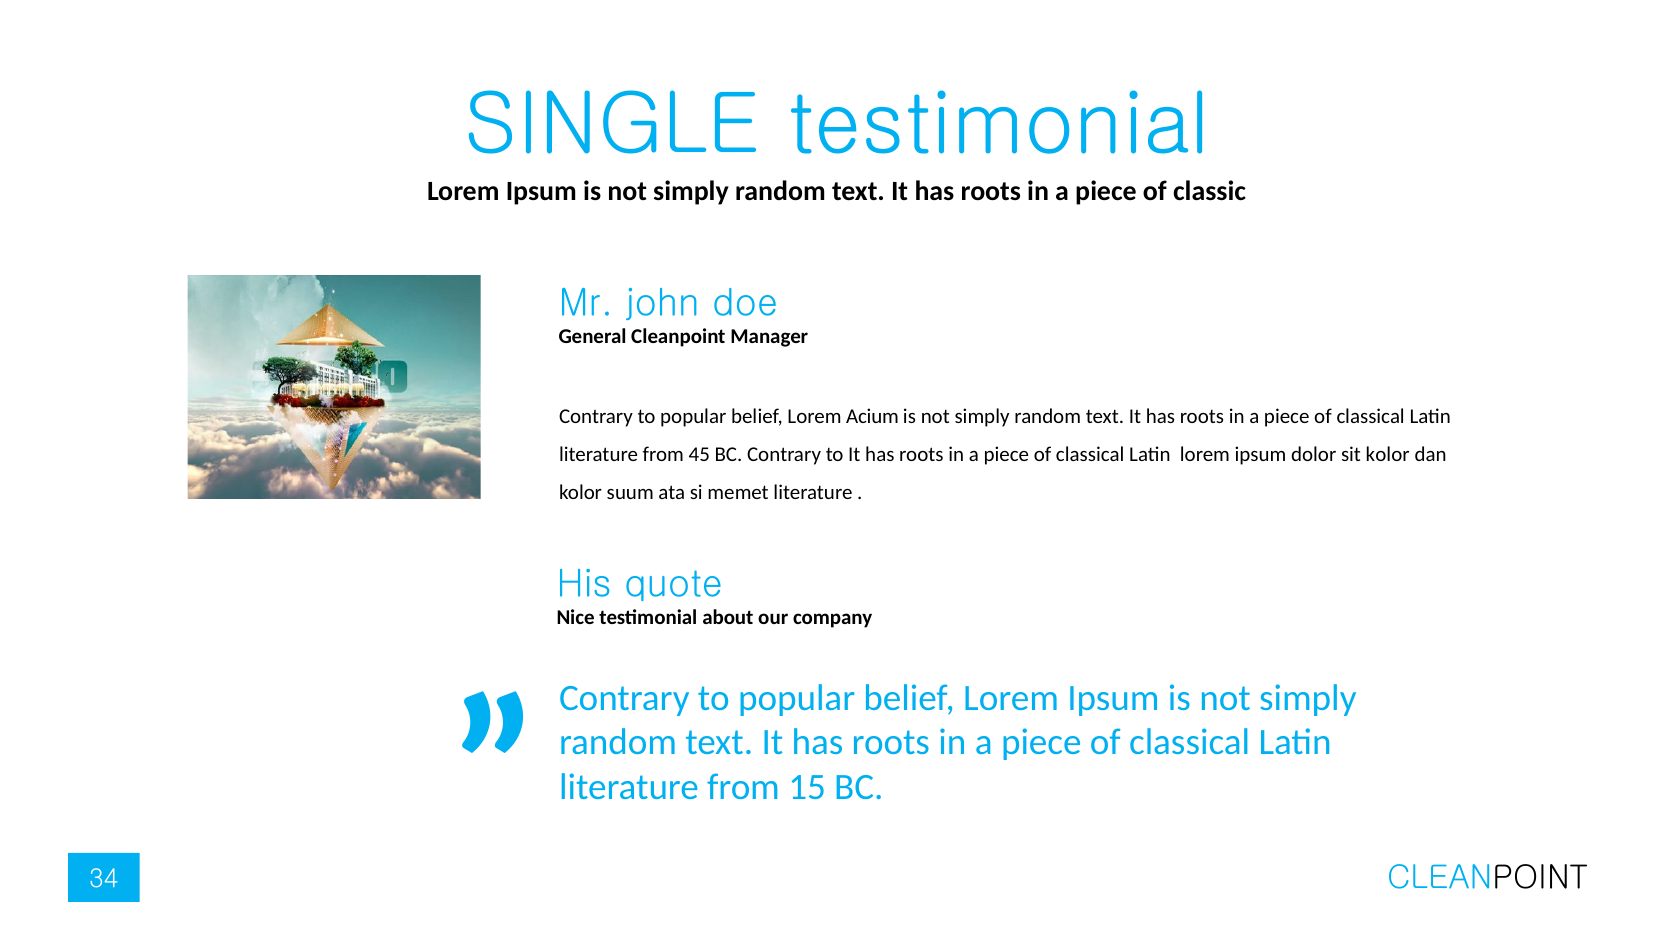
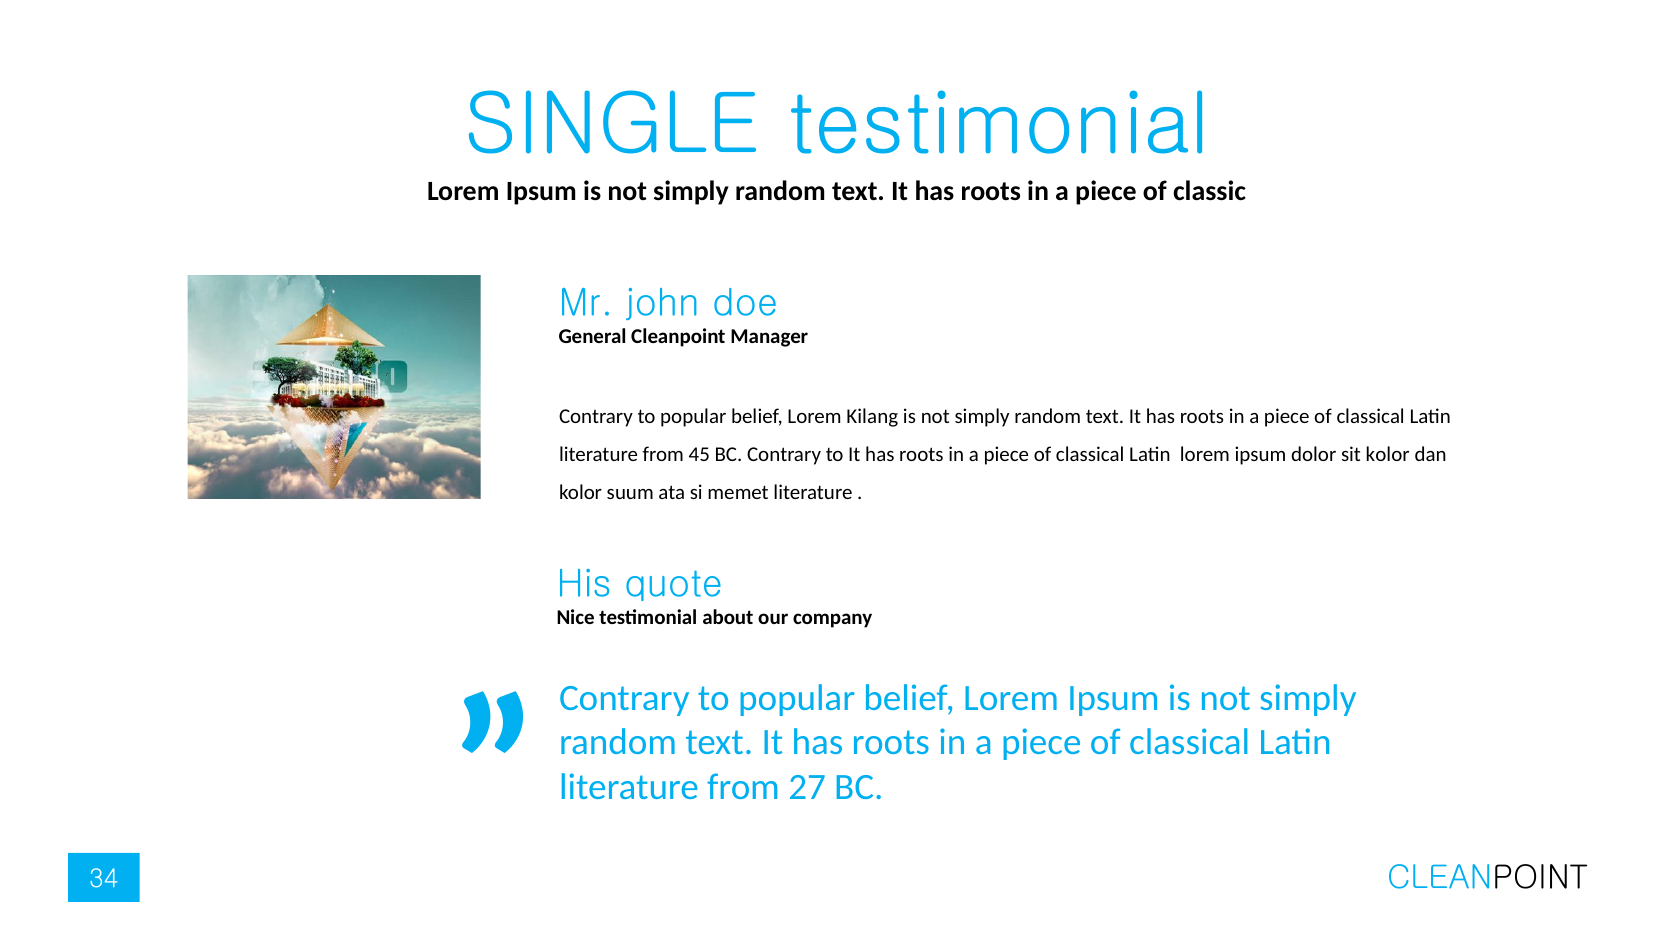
Acium: Acium -> Kilang (872, 417)
15: 15 -> 27 (807, 787)
